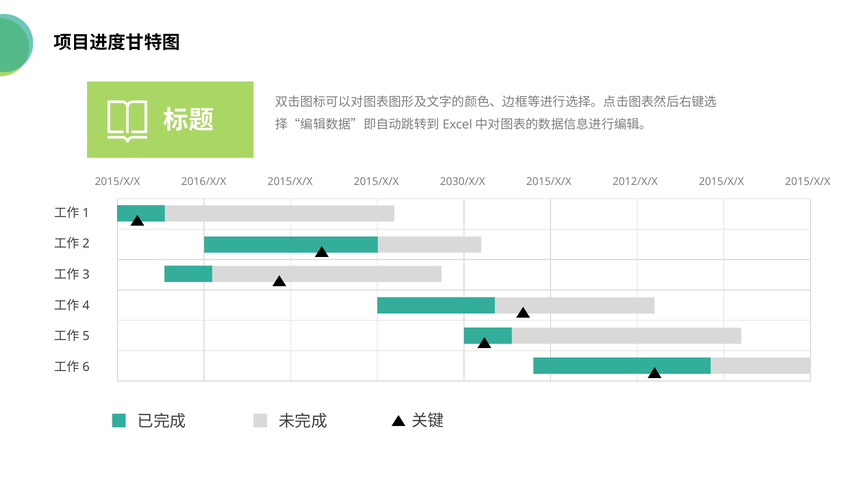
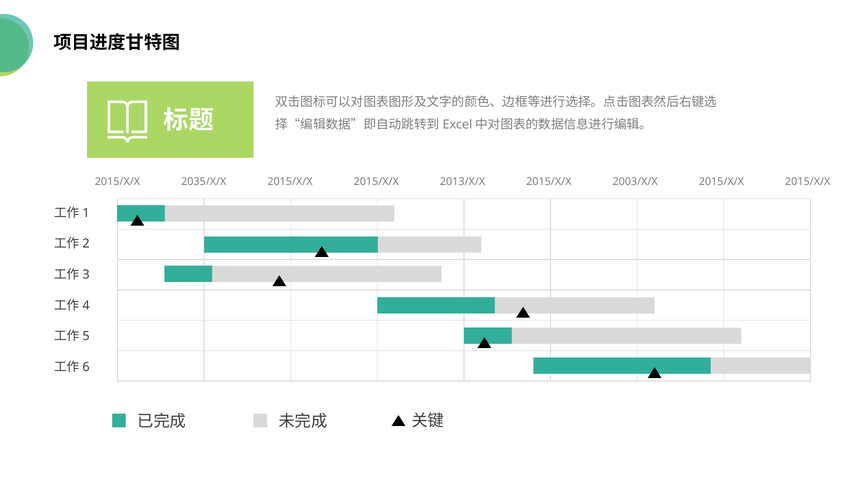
2016/X/X: 2016/X/X -> 2035/X/X (204, 182)
2030/X/X: 2030/X/X -> 2013/X/X (463, 182)
2012/X/X: 2012/X/X -> 2003/X/X (635, 182)
